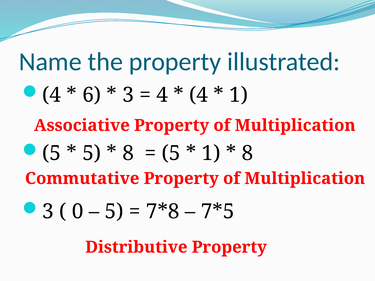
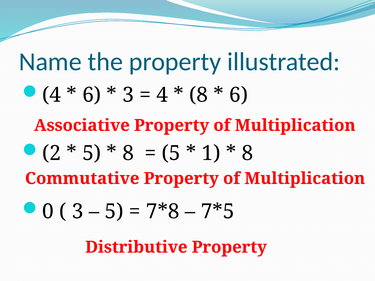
4: 4 -> 8 (199, 95)
1: 1 -> 6 (239, 95)
5: 5 -> 2 (52, 153)
3: 3 -> 0 (48, 212)
0: 0 -> 3 (78, 212)
